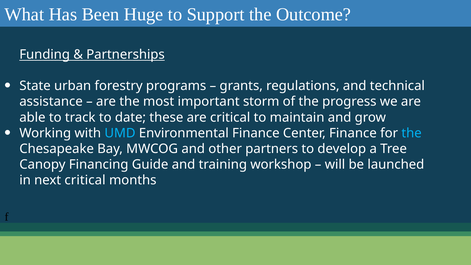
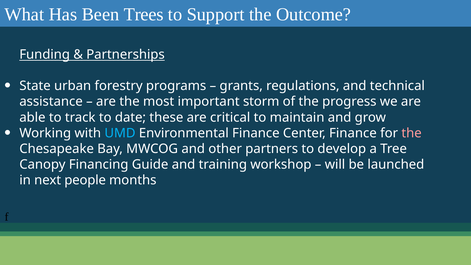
Huge: Huge -> Trees (144, 15)
the colour: light blue -> pink (412, 133)
next critical: critical -> people (85, 180)
